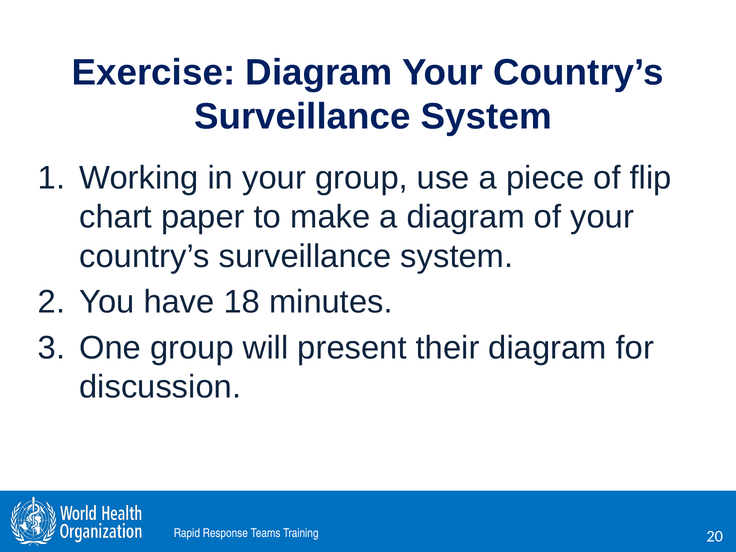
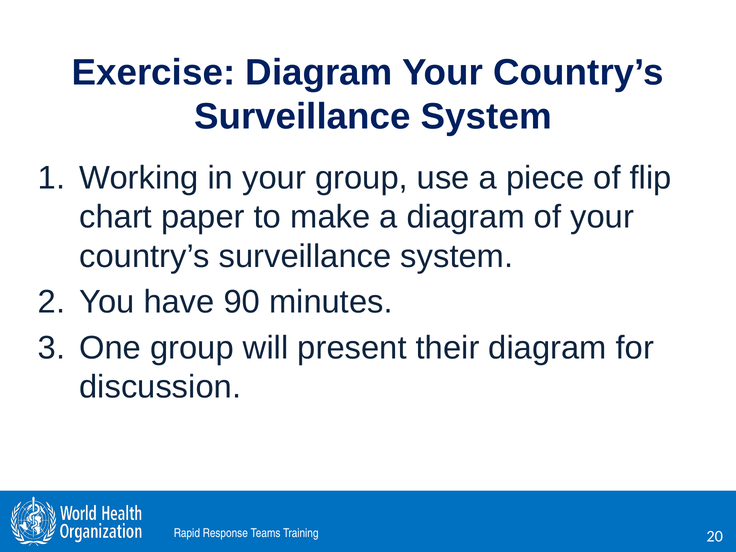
18: 18 -> 90 (242, 302)
